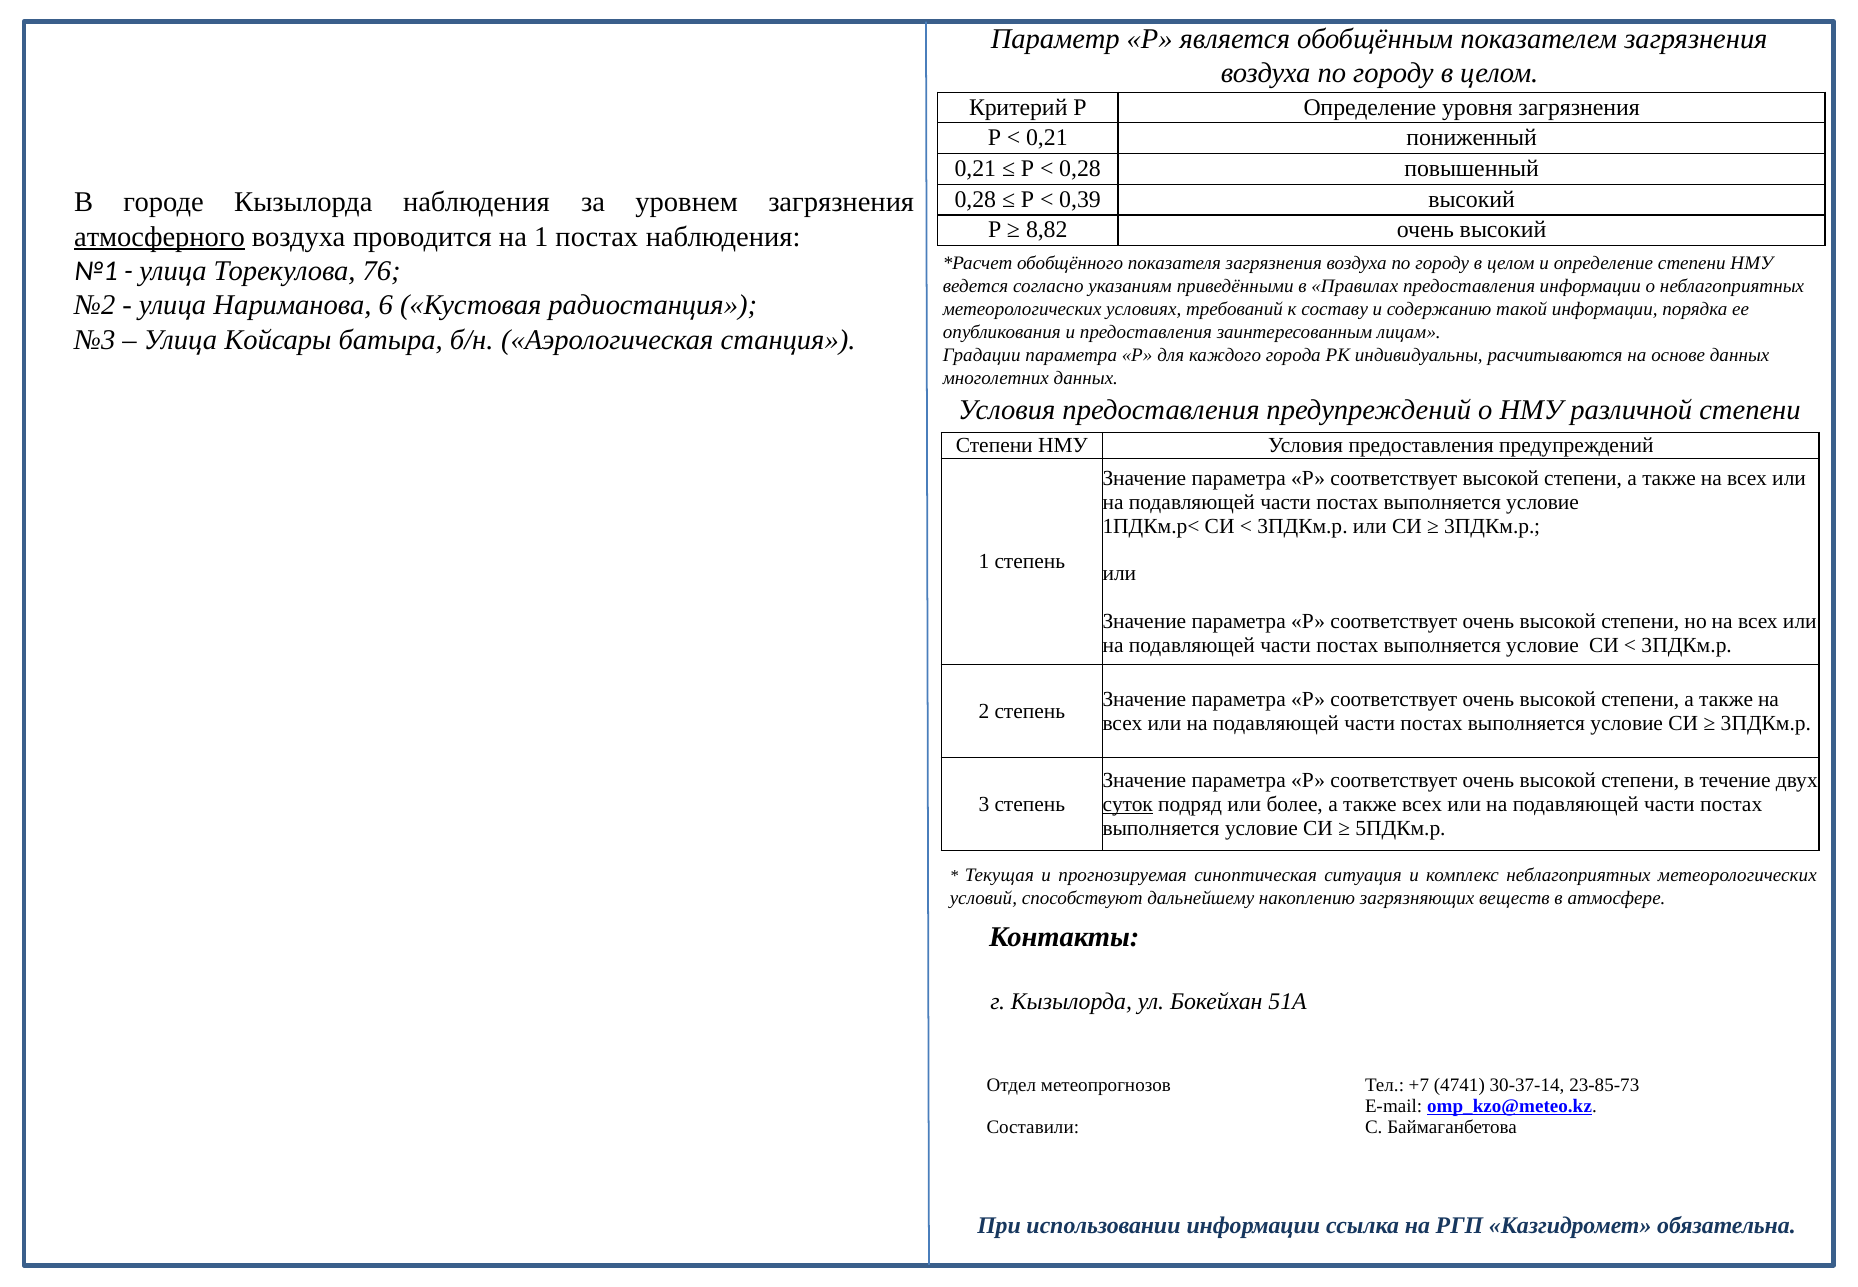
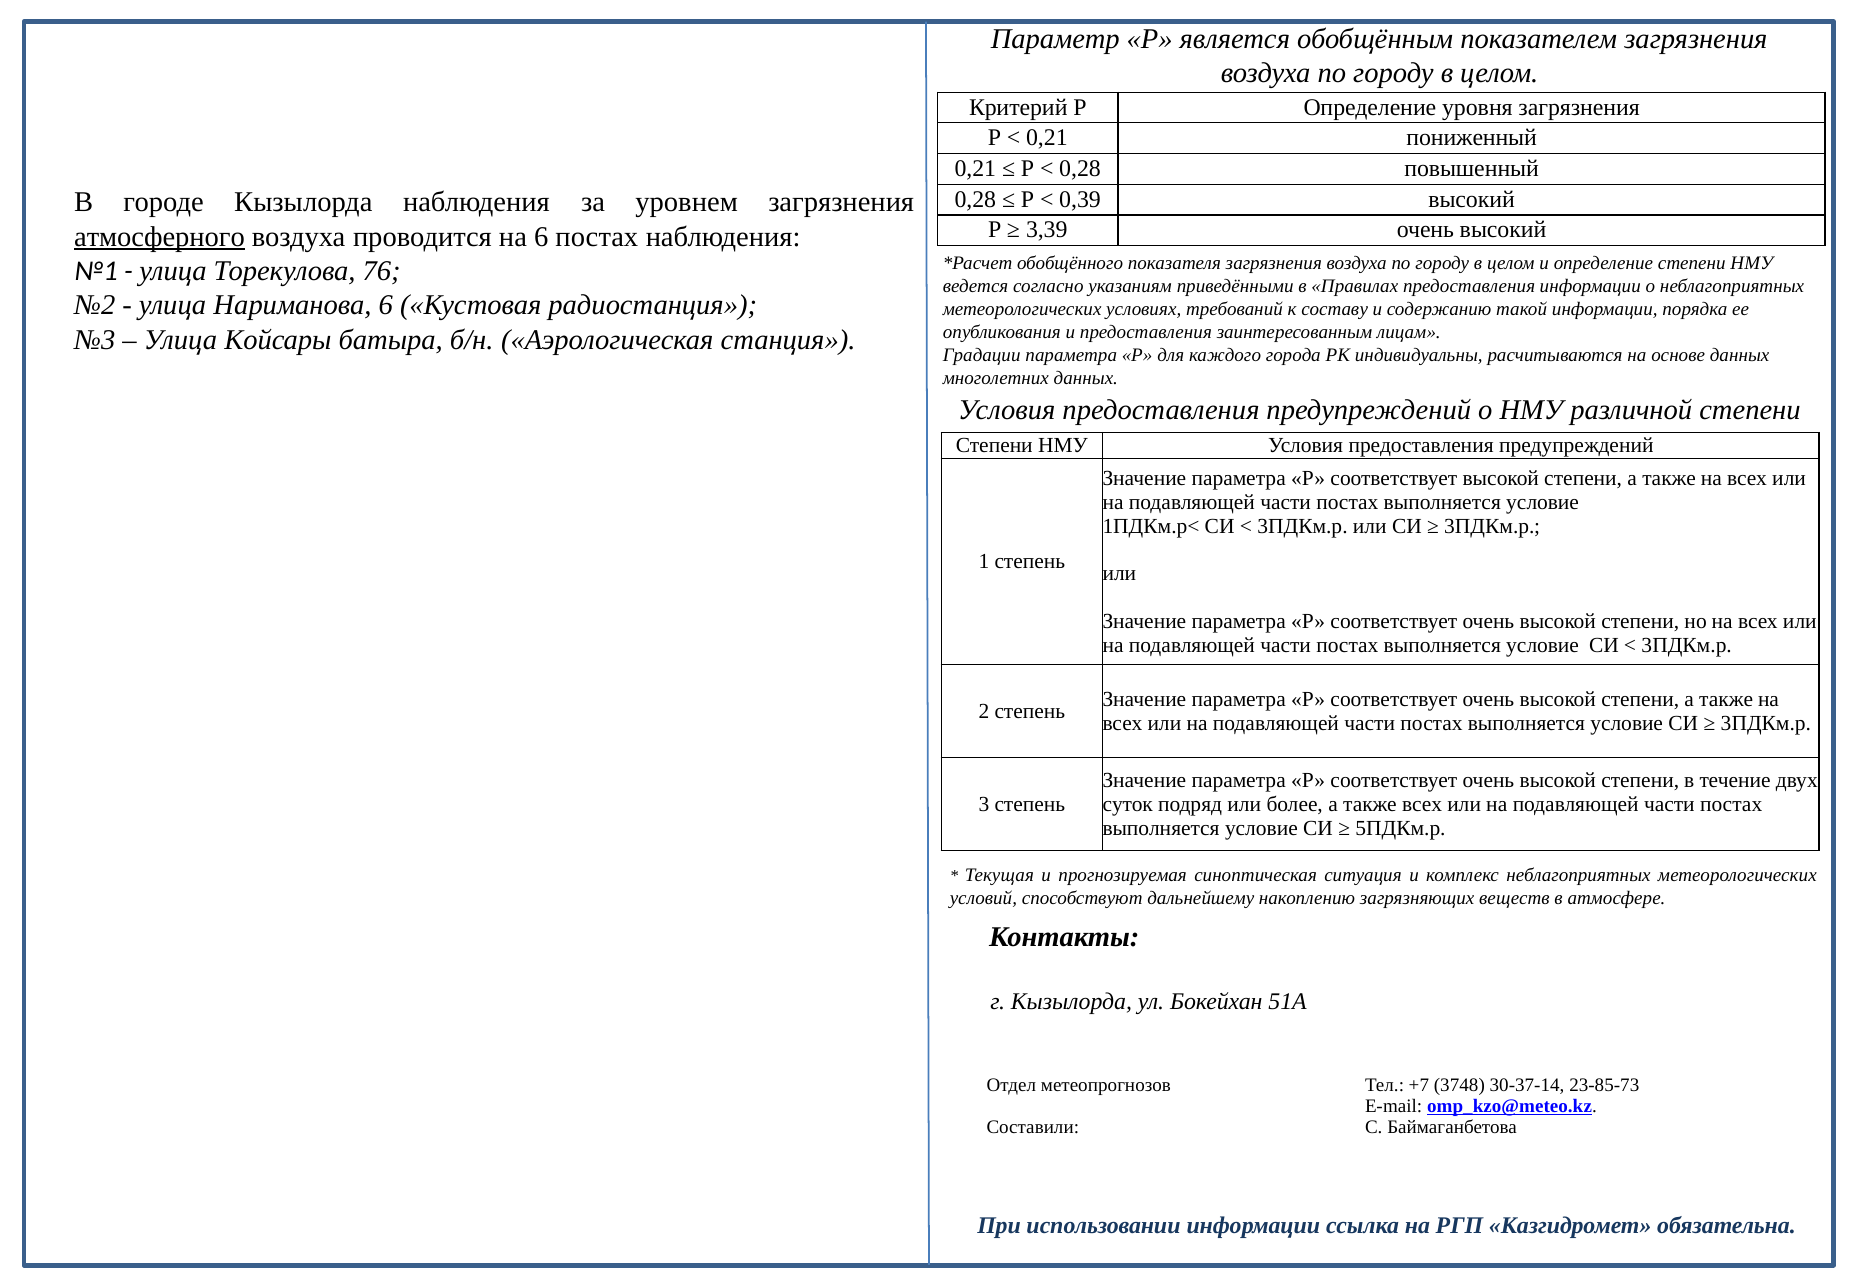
8,82: 8,82 -> 3,39 (1047, 230)
на 1: 1 -> 6 (541, 237)
суток underline: present -> none (1128, 804)
4741: 4741 -> 3748 (1459, 1085)
